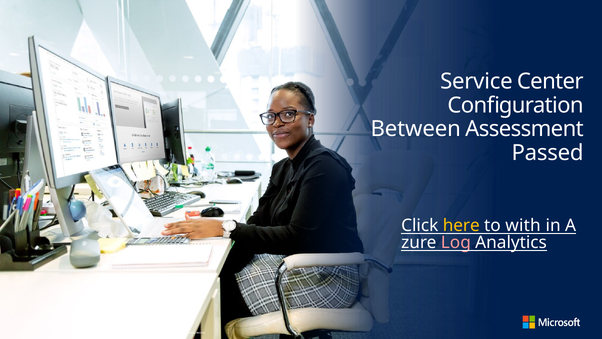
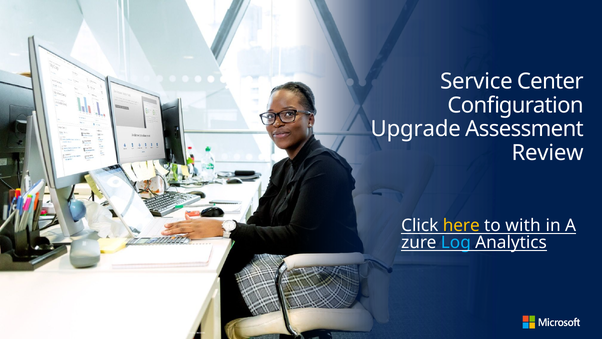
Between: Between -> Upgrade (416, 129)
Passed: Passed -> Review (548, 153)
Log colour: pink -> light blue (456, 242)
